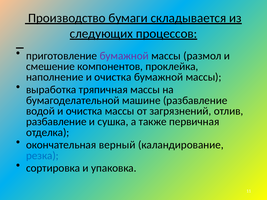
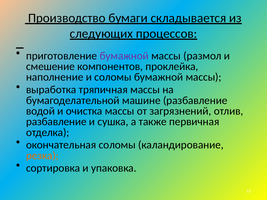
наполнение и очистка: очистка -> соломы (113, 77)
окончательная верный: верный -> соломы (117, 145)
резка colour: blue -> orange (42, 156)
